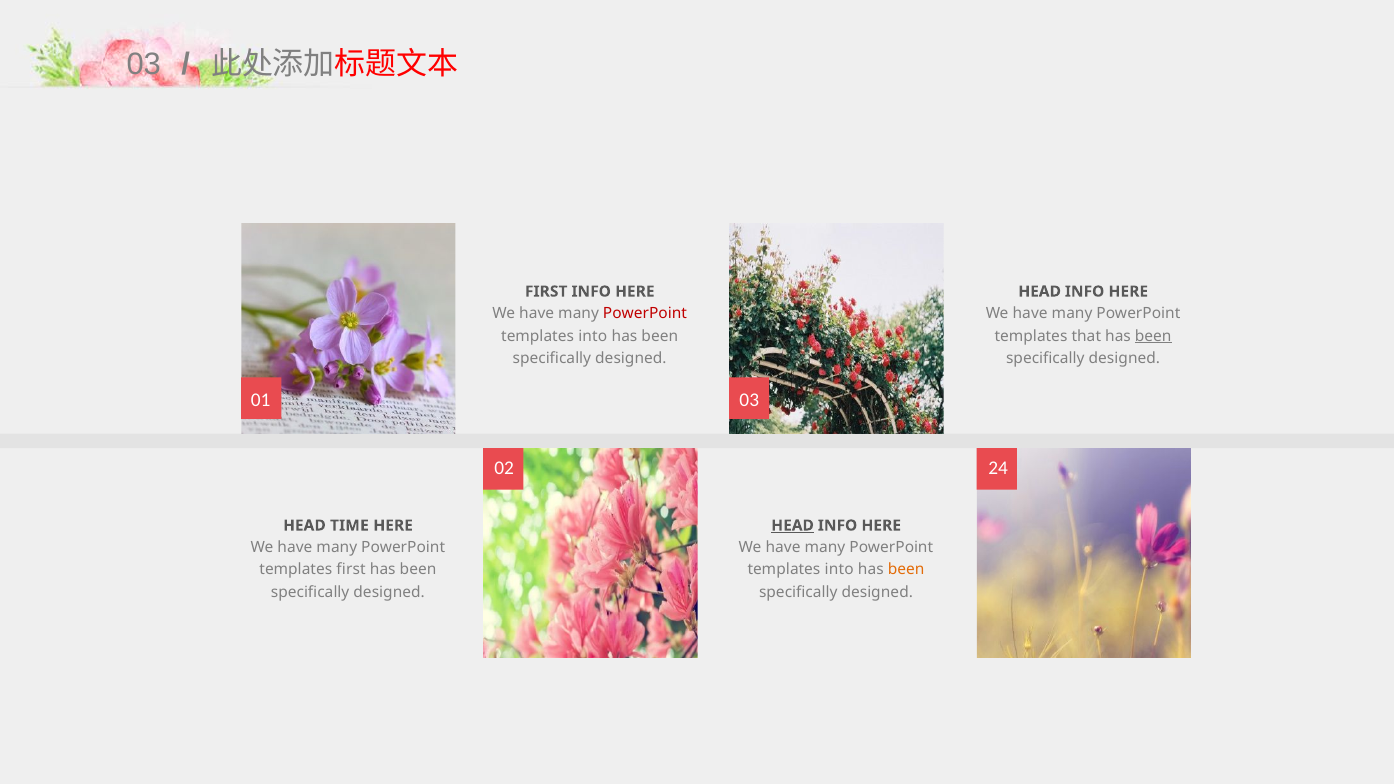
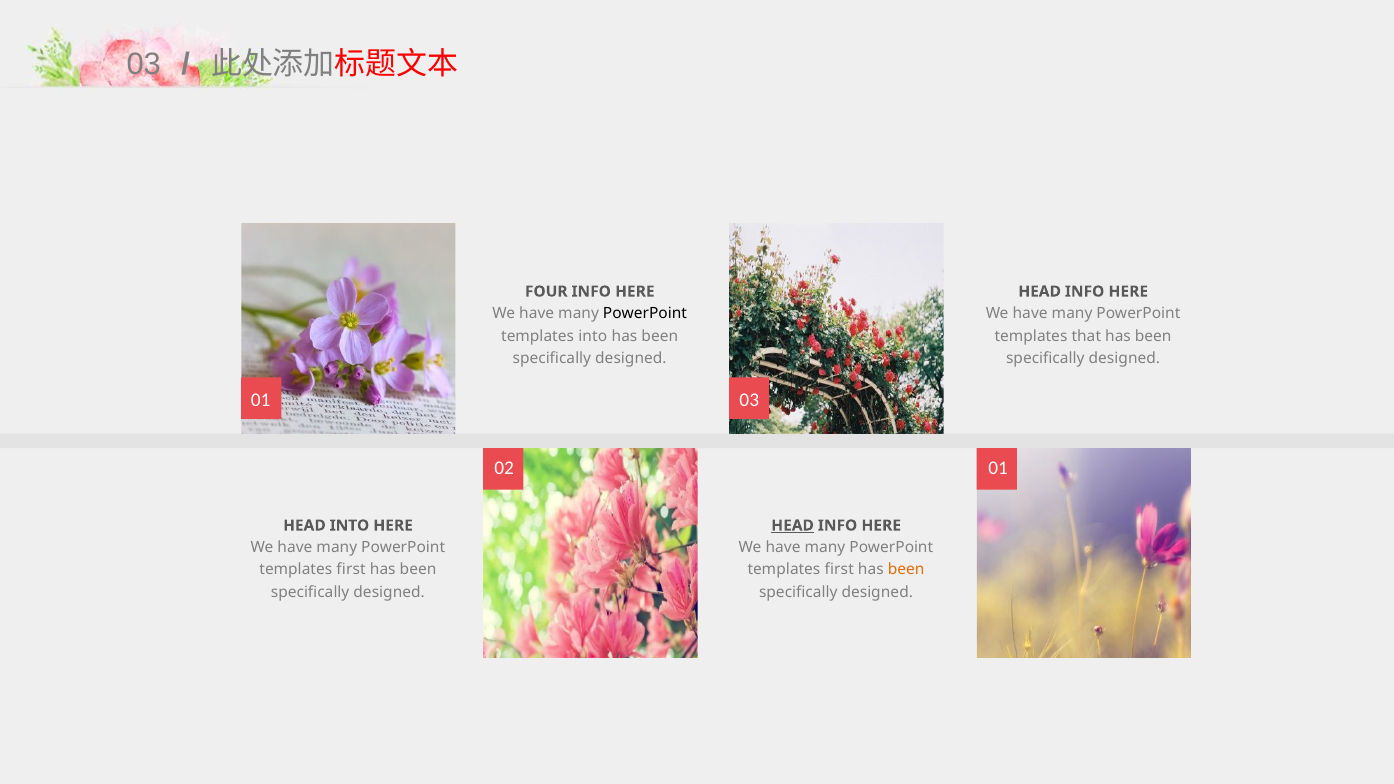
FIRST: FIRST -> FOUR (546, 292)
PowerPoint colour: red -> black (645, 314)
been underline: present -> none (1153, 336)
02 24: 24 -> 01 (998, 468)
HEAD TIME: TIME -> INTO (349, 526)
into: into -> first (839, 570)
